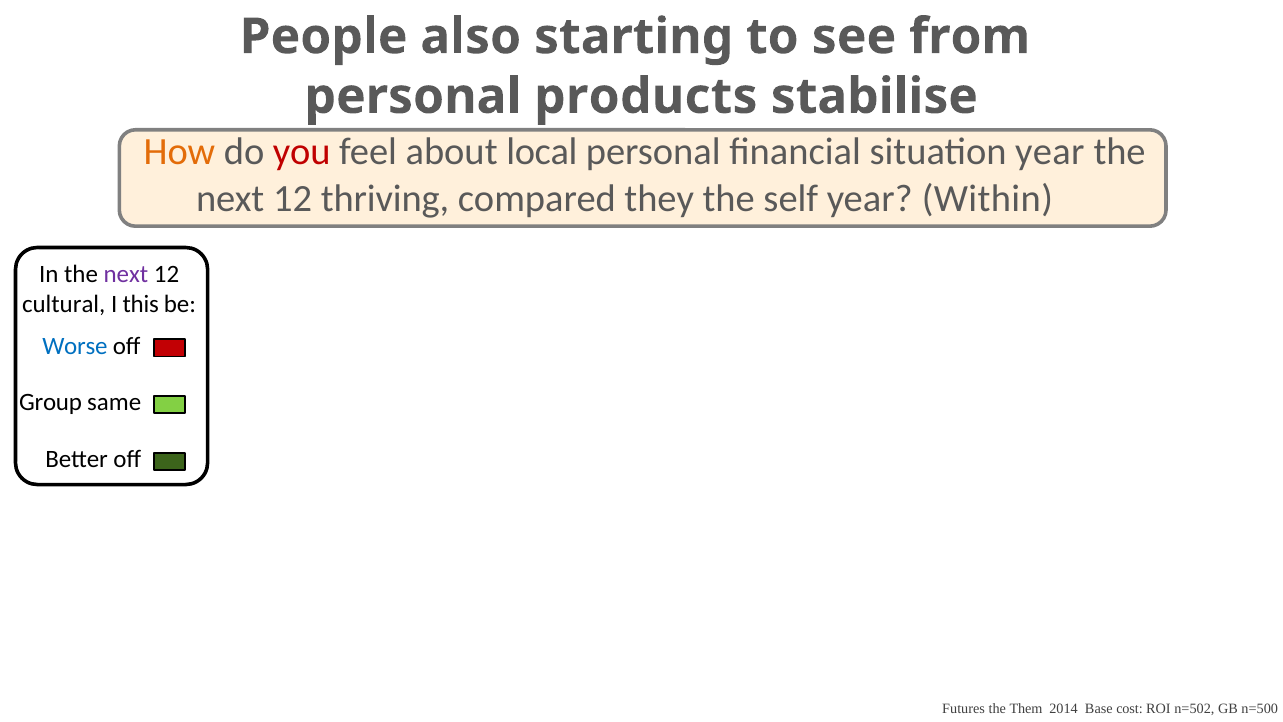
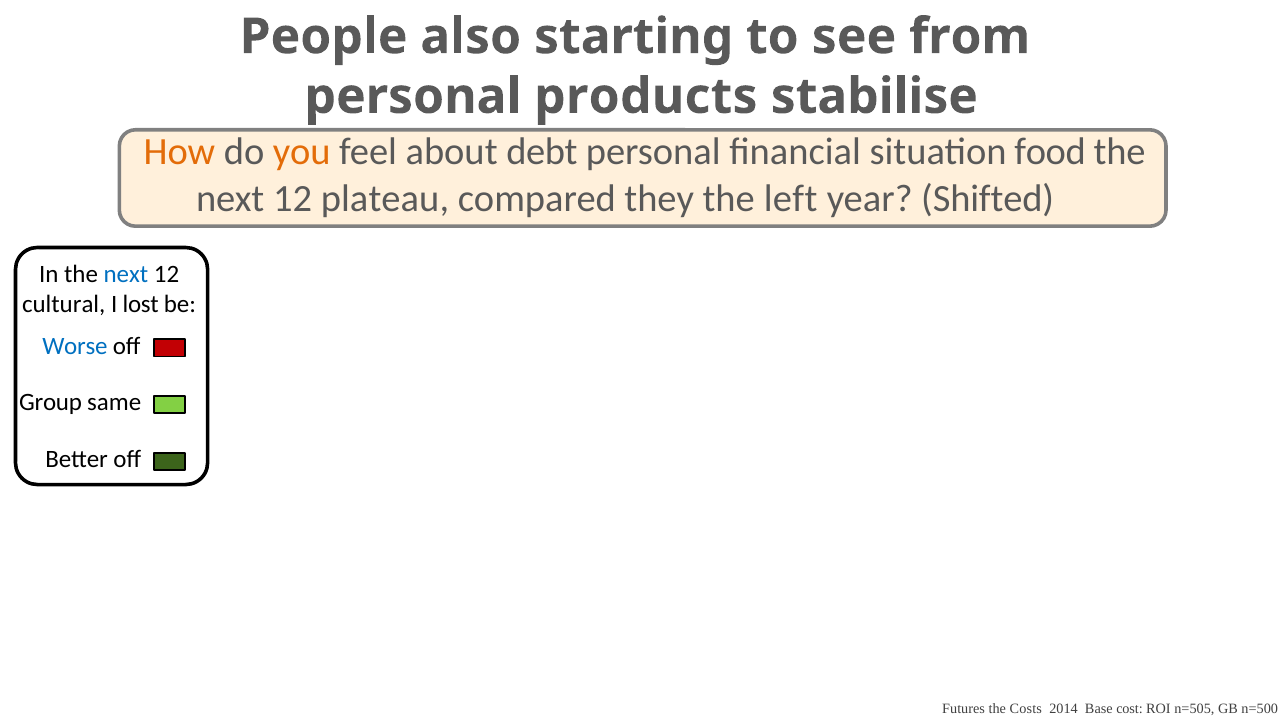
you colour: red -> orange (302, 152)
local: local -> debt (542, 152)
situation year: year -> food (1050, 152)
thriving: thriving -> plateau (385, 198)
self: self -> left (791, 198)
Within: Within -> Shifted (988, 198)
next colour: purple -> blue (126, 274)
this: this -> lost (141, 304)
Them: Them -> Costs (1026, 708)
n=502: n=502 -> n=505 (1194, 708)
